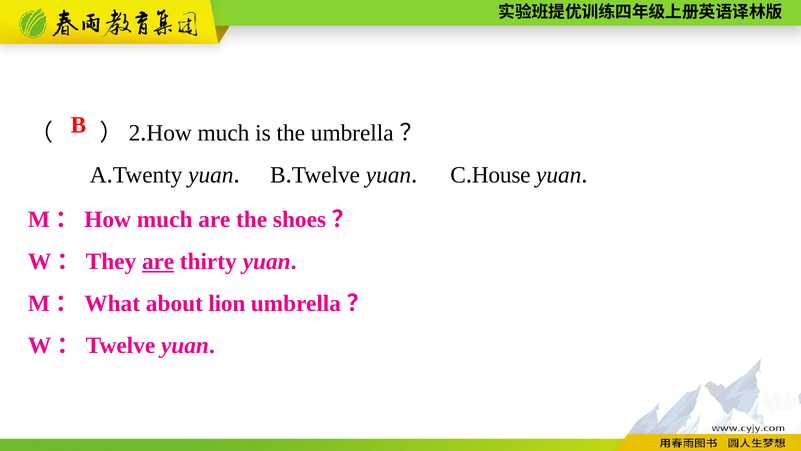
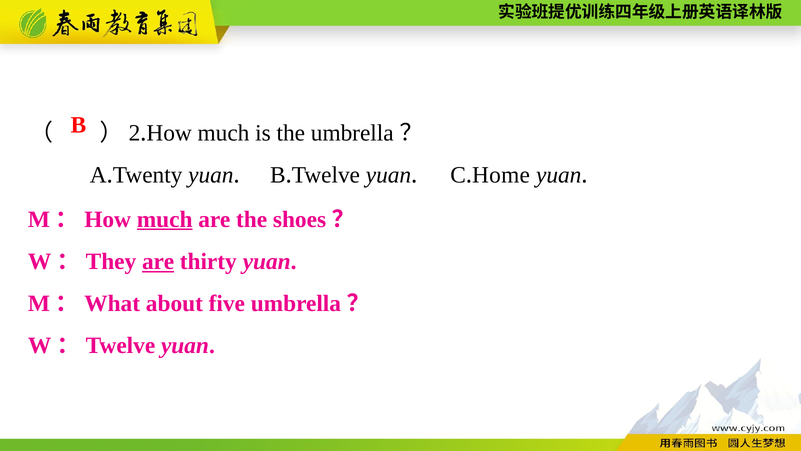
House: House -> Home (501, 175)
much underline: none -> present (165, 219)
lion: lion -> five (227, 303)
